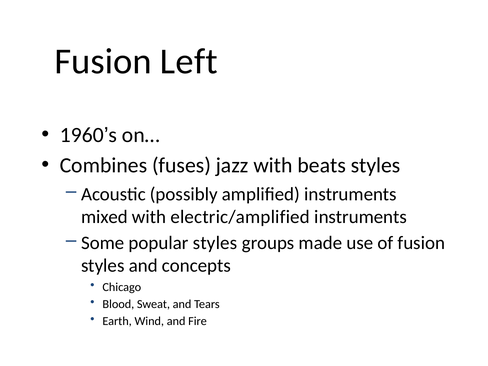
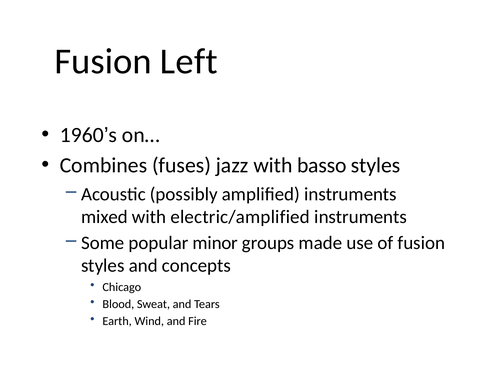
beats: beats -> basso (322, 165)
popular styles: styles -> minor (215, 243)
